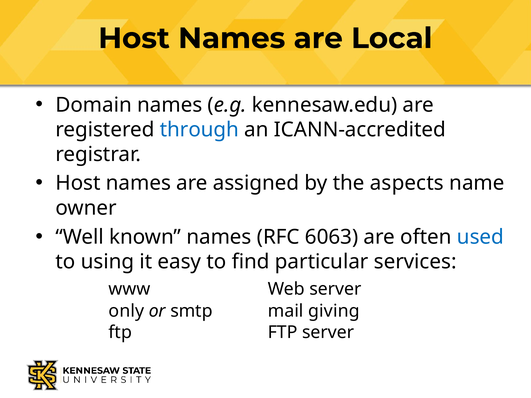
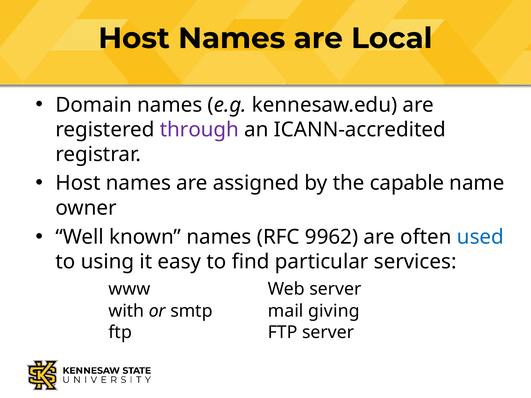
through colour: blue -> purple (199, 130)
aspects: aspects -> capable (407, 183)
6063: 6063 -> 9962 (332, 237)
only: only -> with (126, 311)
